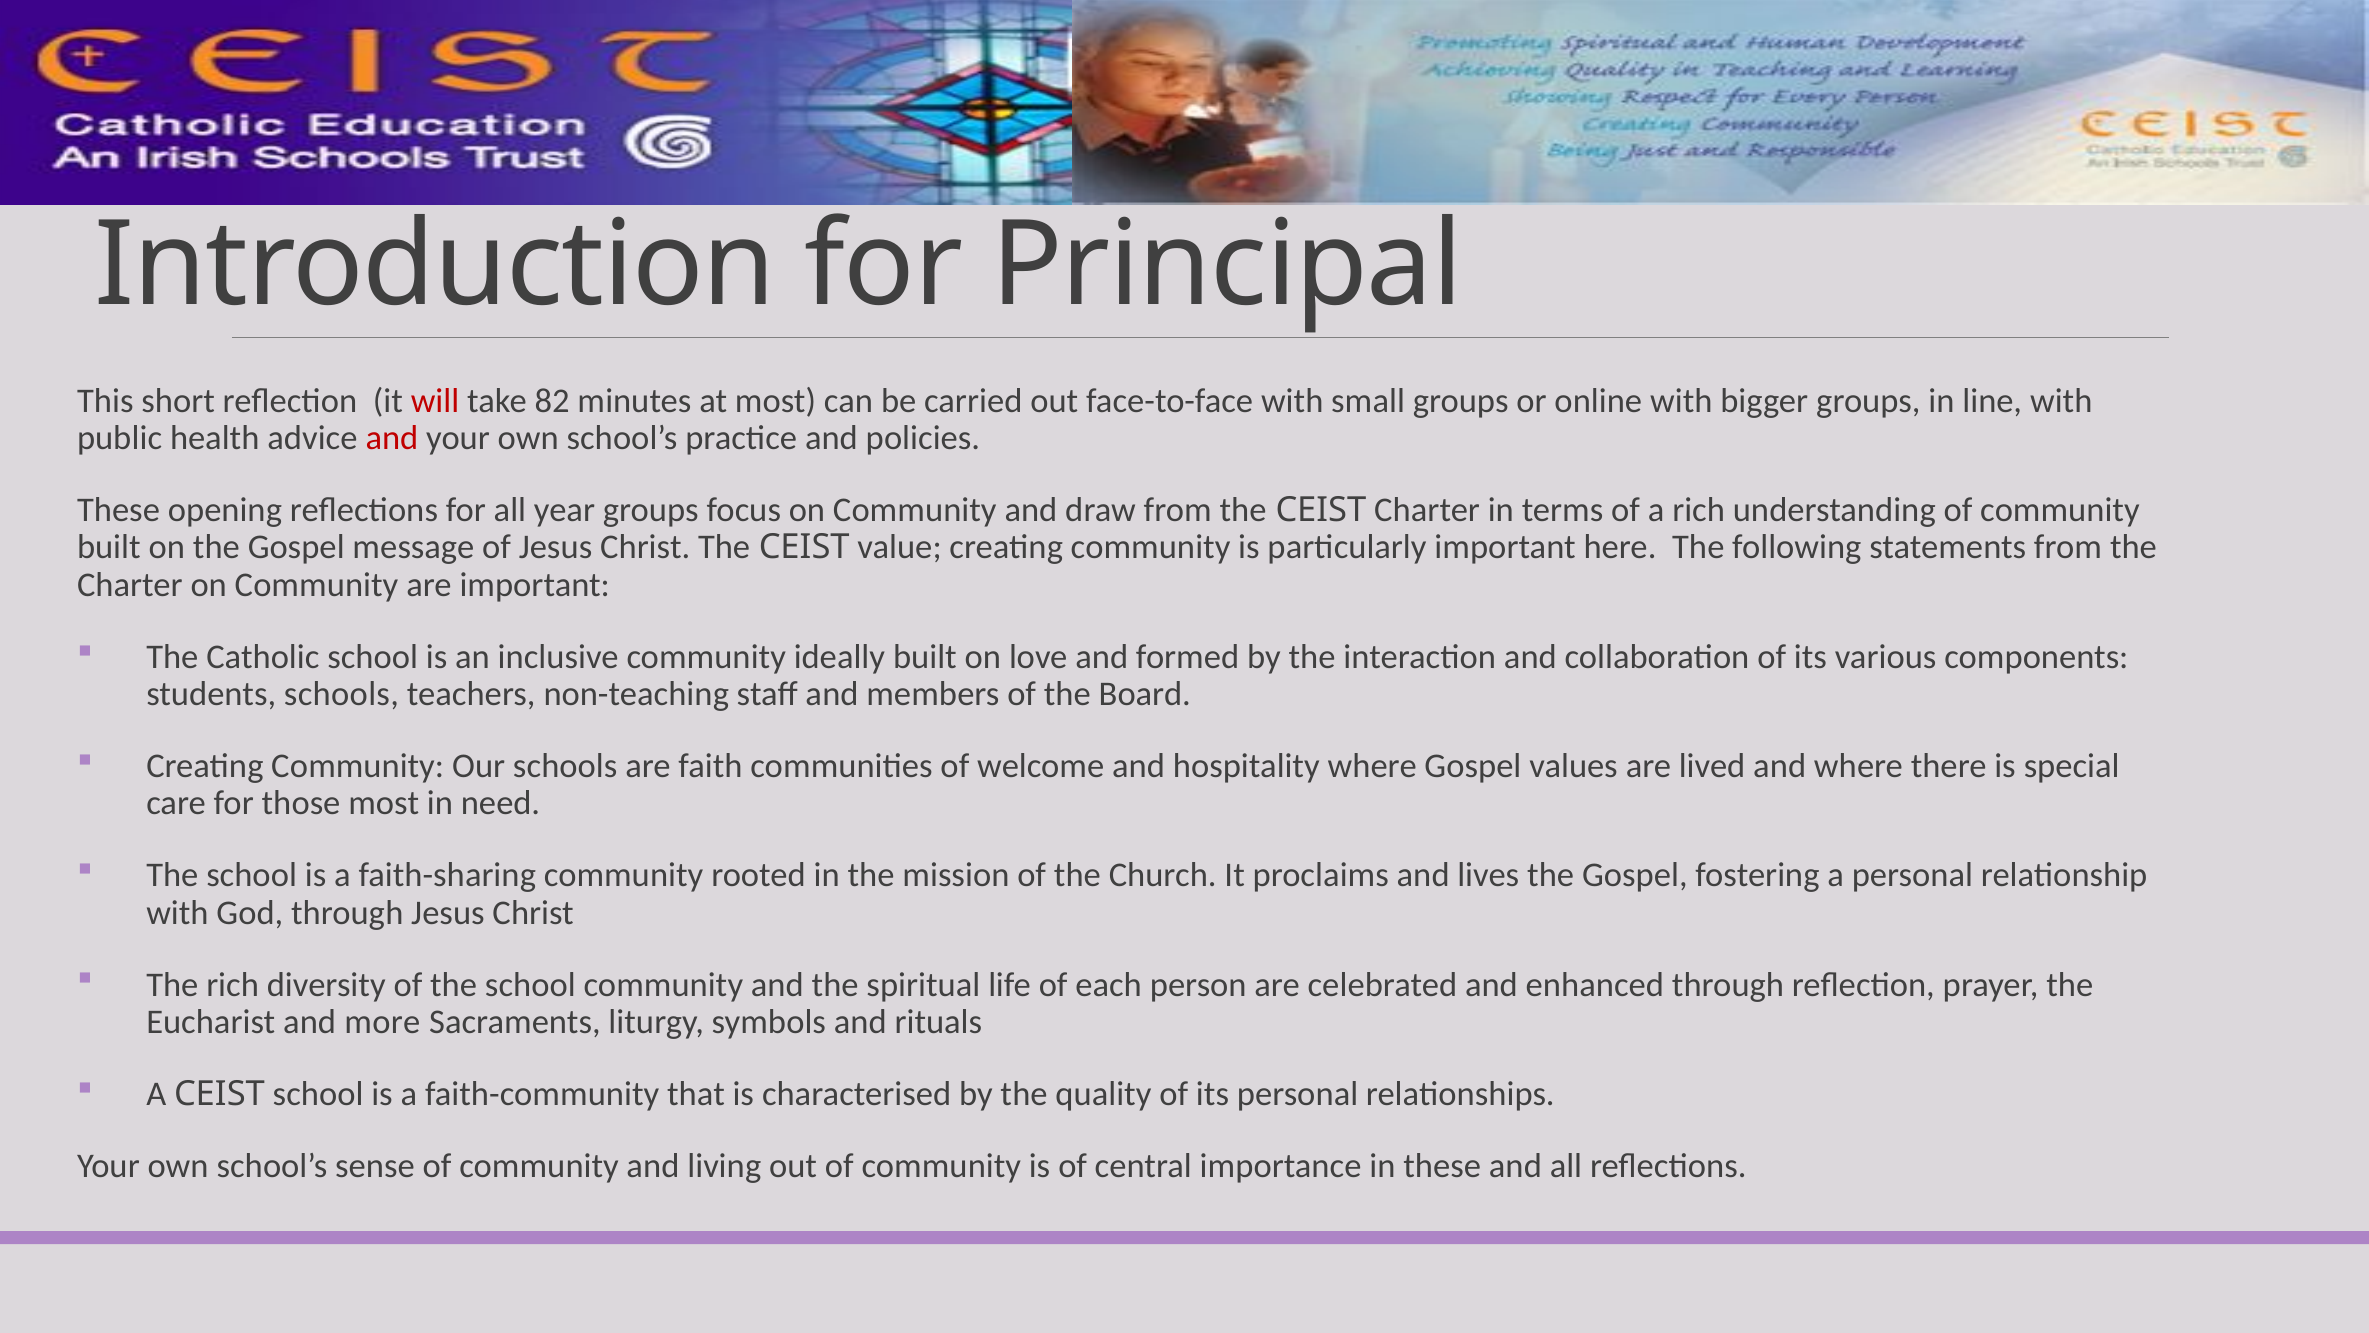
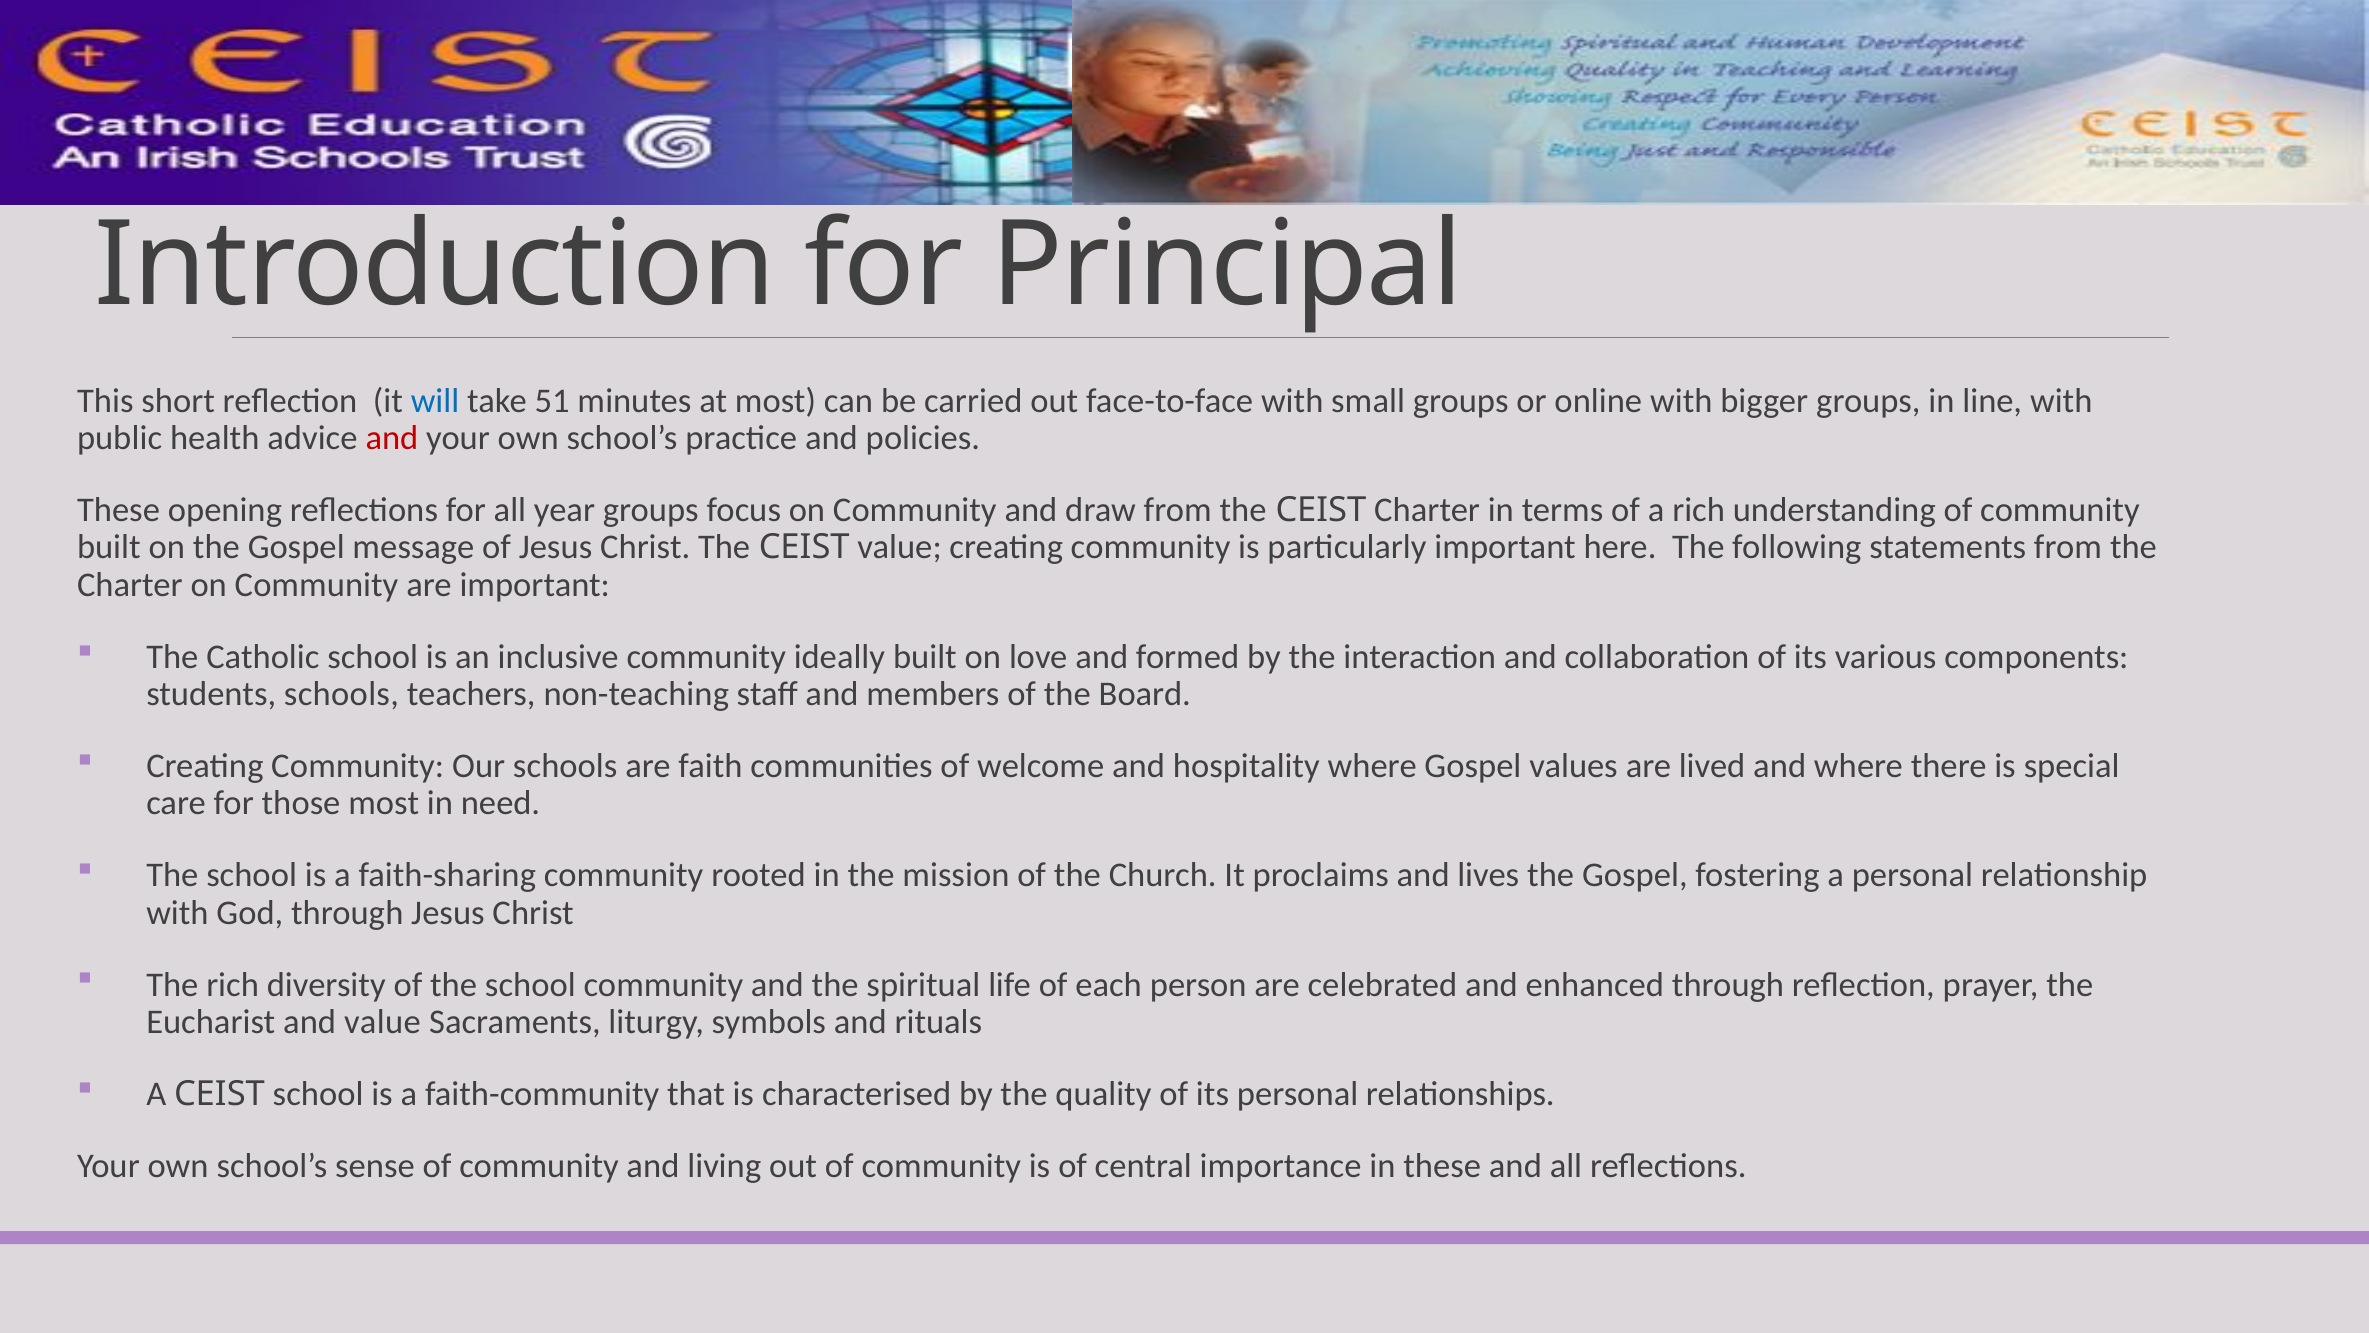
will colour: red -> blue (435, 401)
82: 82 -> 51 (552, 401)
and more: more -> value (382, 1022)
